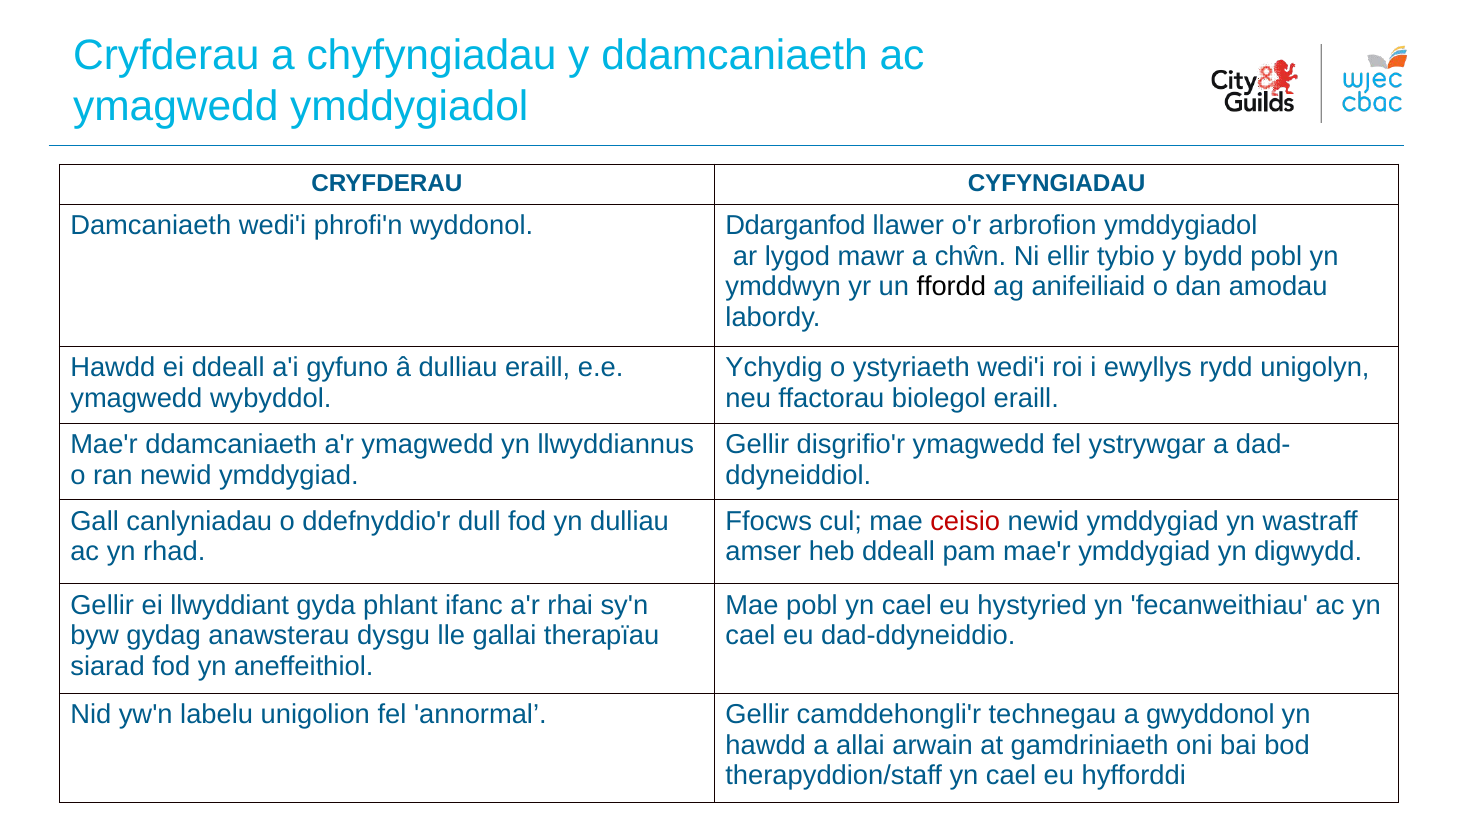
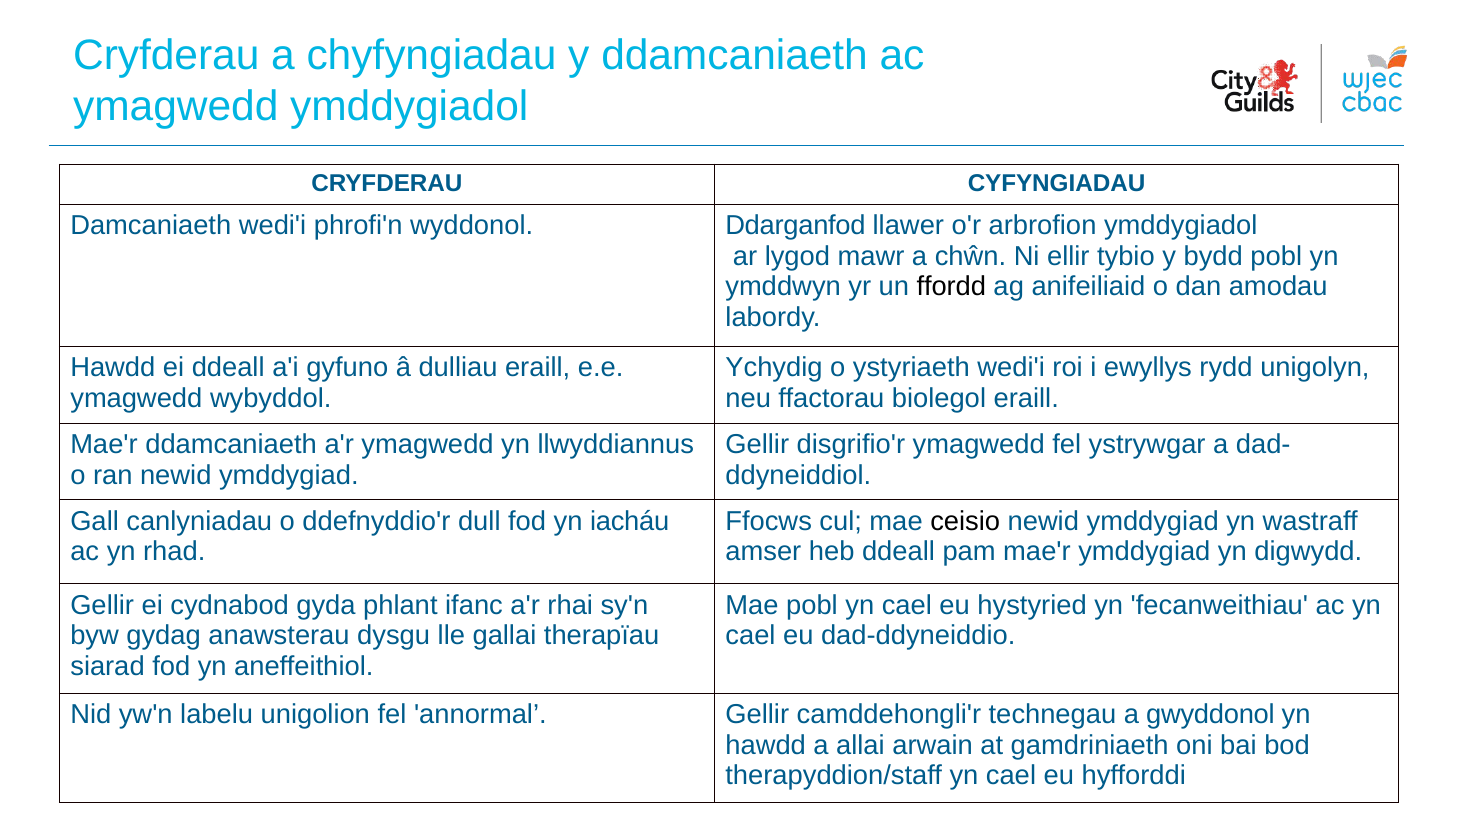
yn dulliau: dulliau -> iacháu (630, 521)
ceisio colour: red -> black (965, 521)
llwyddiant: llwyddiant -> cydnabod (230, 605)
